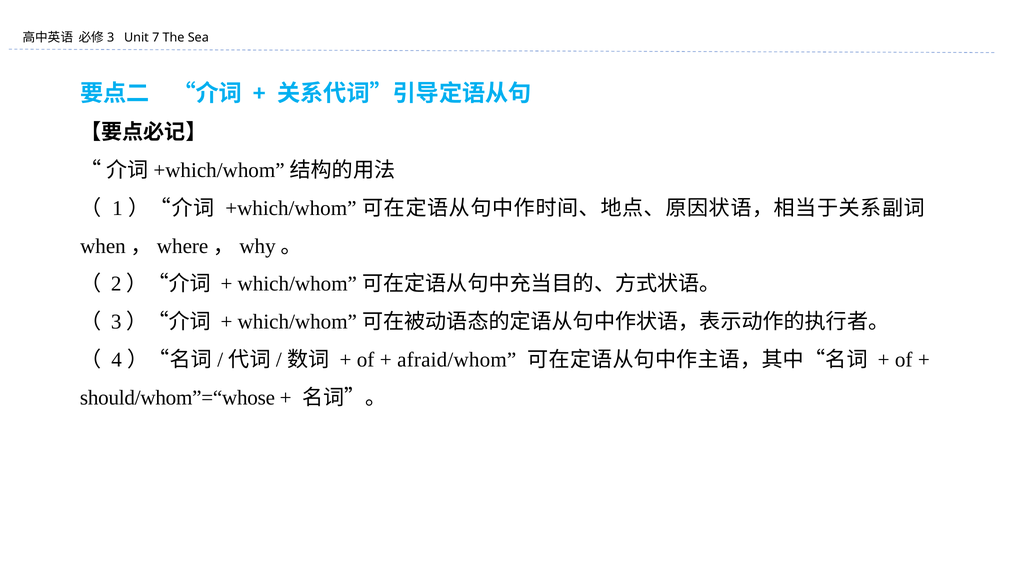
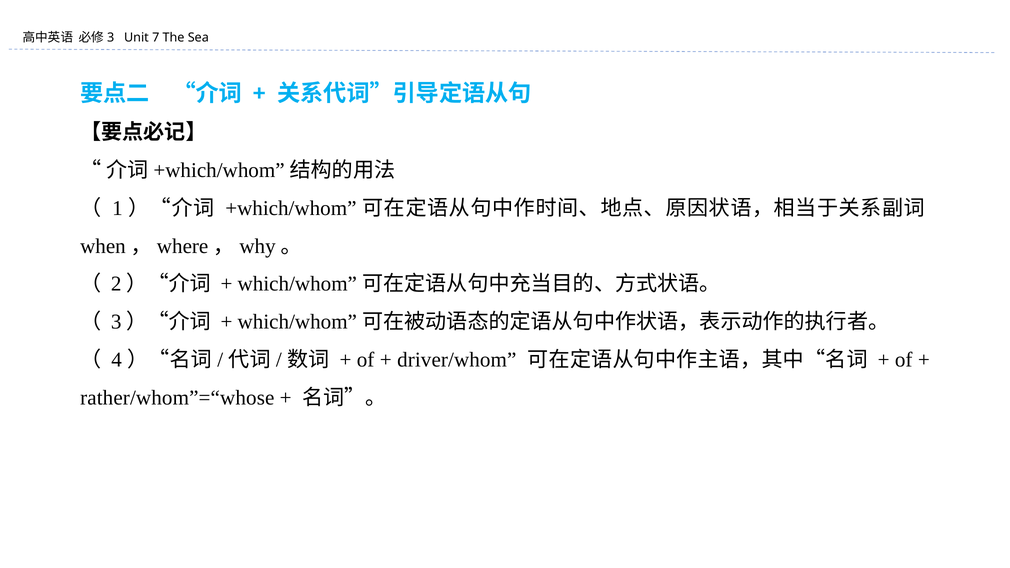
afraid/whom: afraid/whom -> driver/whom (457, 360)
should/whom”=“whose: should/whom”=“whose -> rather/whom”=“whose (177, 398)
